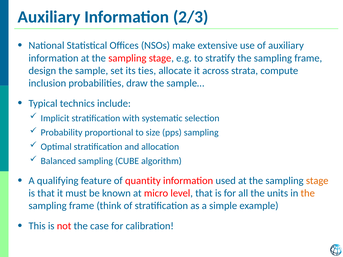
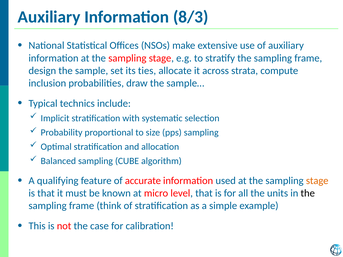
2/3: 2/3 -> 8/3 (191, 17)
quantity: quantity -> accurate (143, 181)
the colour: orange -> black (308, 193)
